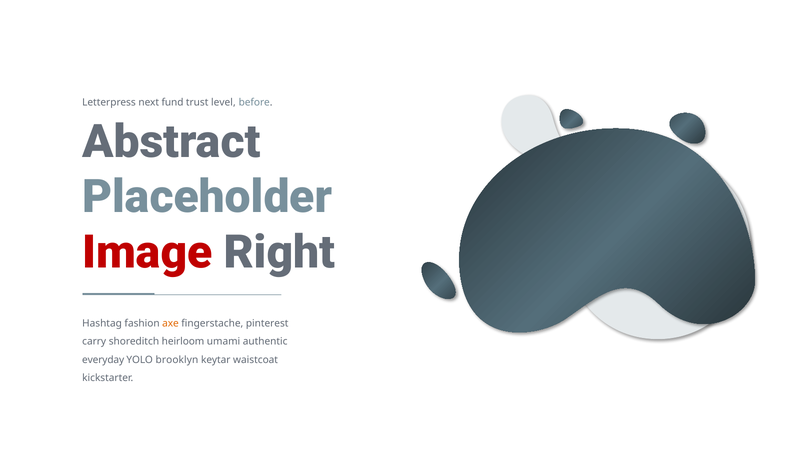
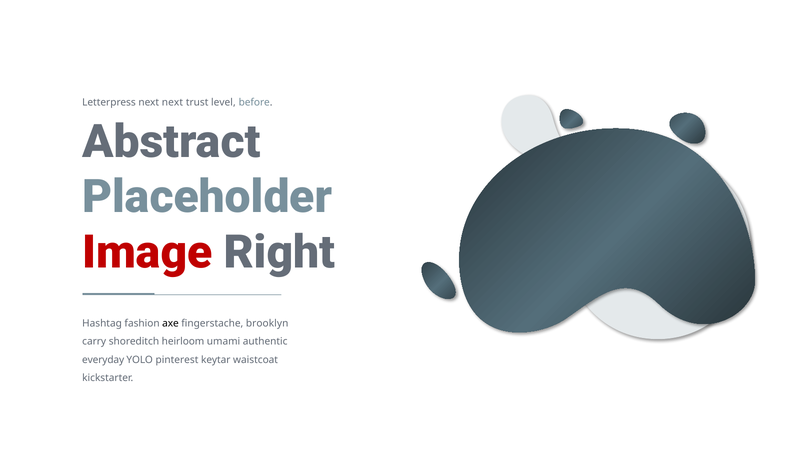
next fund: fund -> next (172, 102)
axe colour: orange -> black (170, 324)
pinterest: pinterest -> brooklyn (267, 324)
brooklyn: brooklyn -> pinterest (177, 360)
